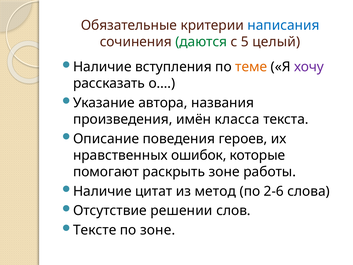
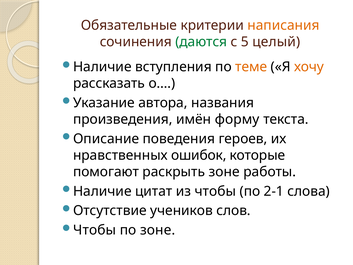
написания colour: blue -> orange (283, 25)
хочу colour: purple -> orange (309, 67)
класса: класса -> форму (237, 119)
из метод: метод -> чтобы (215, 191)
2-6: 2-6 -> 2-1 (274, 191)
решении: решении -> учеников (182, 210)
Тексте: Тексте -> Чтобы (95, 230)
